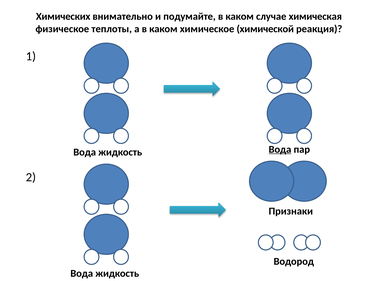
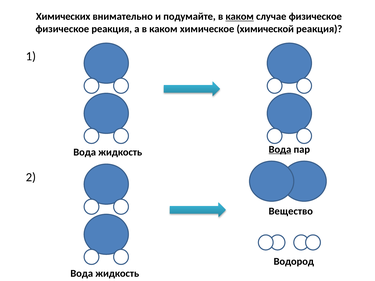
каком underline: none -> present (240, 17)
случае химическая: химическая -> физическое (315, 17)
физическое теплоты: теплоты -> реакция (112, 29)
Признаки: Признаки -> Вещество (291, 211)
